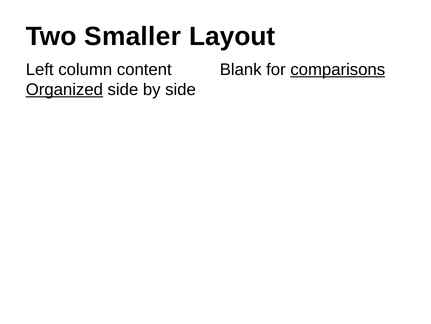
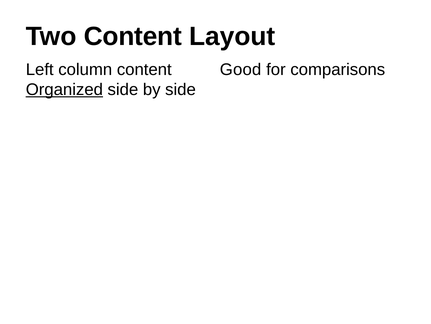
Two Smaller: Smaller -> Content (133, 36)
Blank: Blank -> Good (241, 69)
comparisons underline: present -> none (338, 69)
